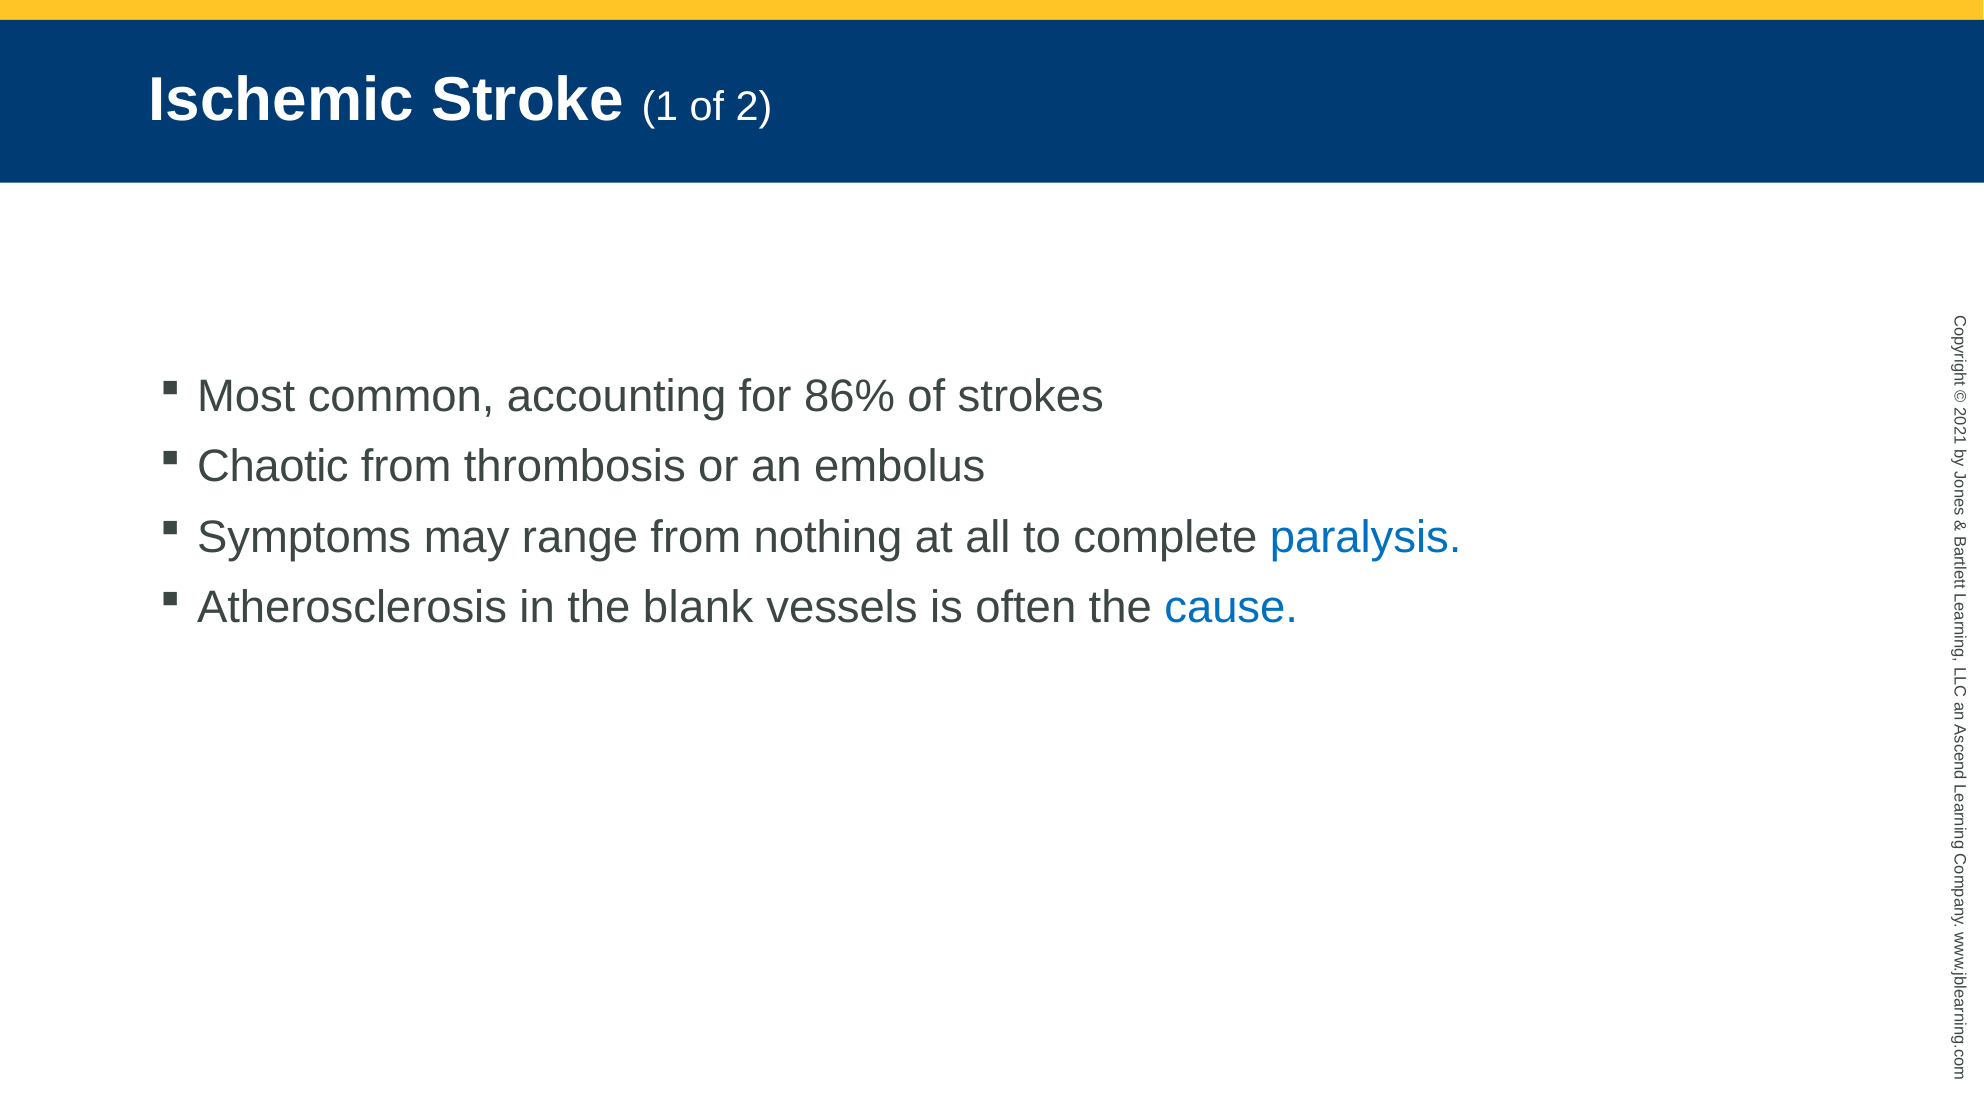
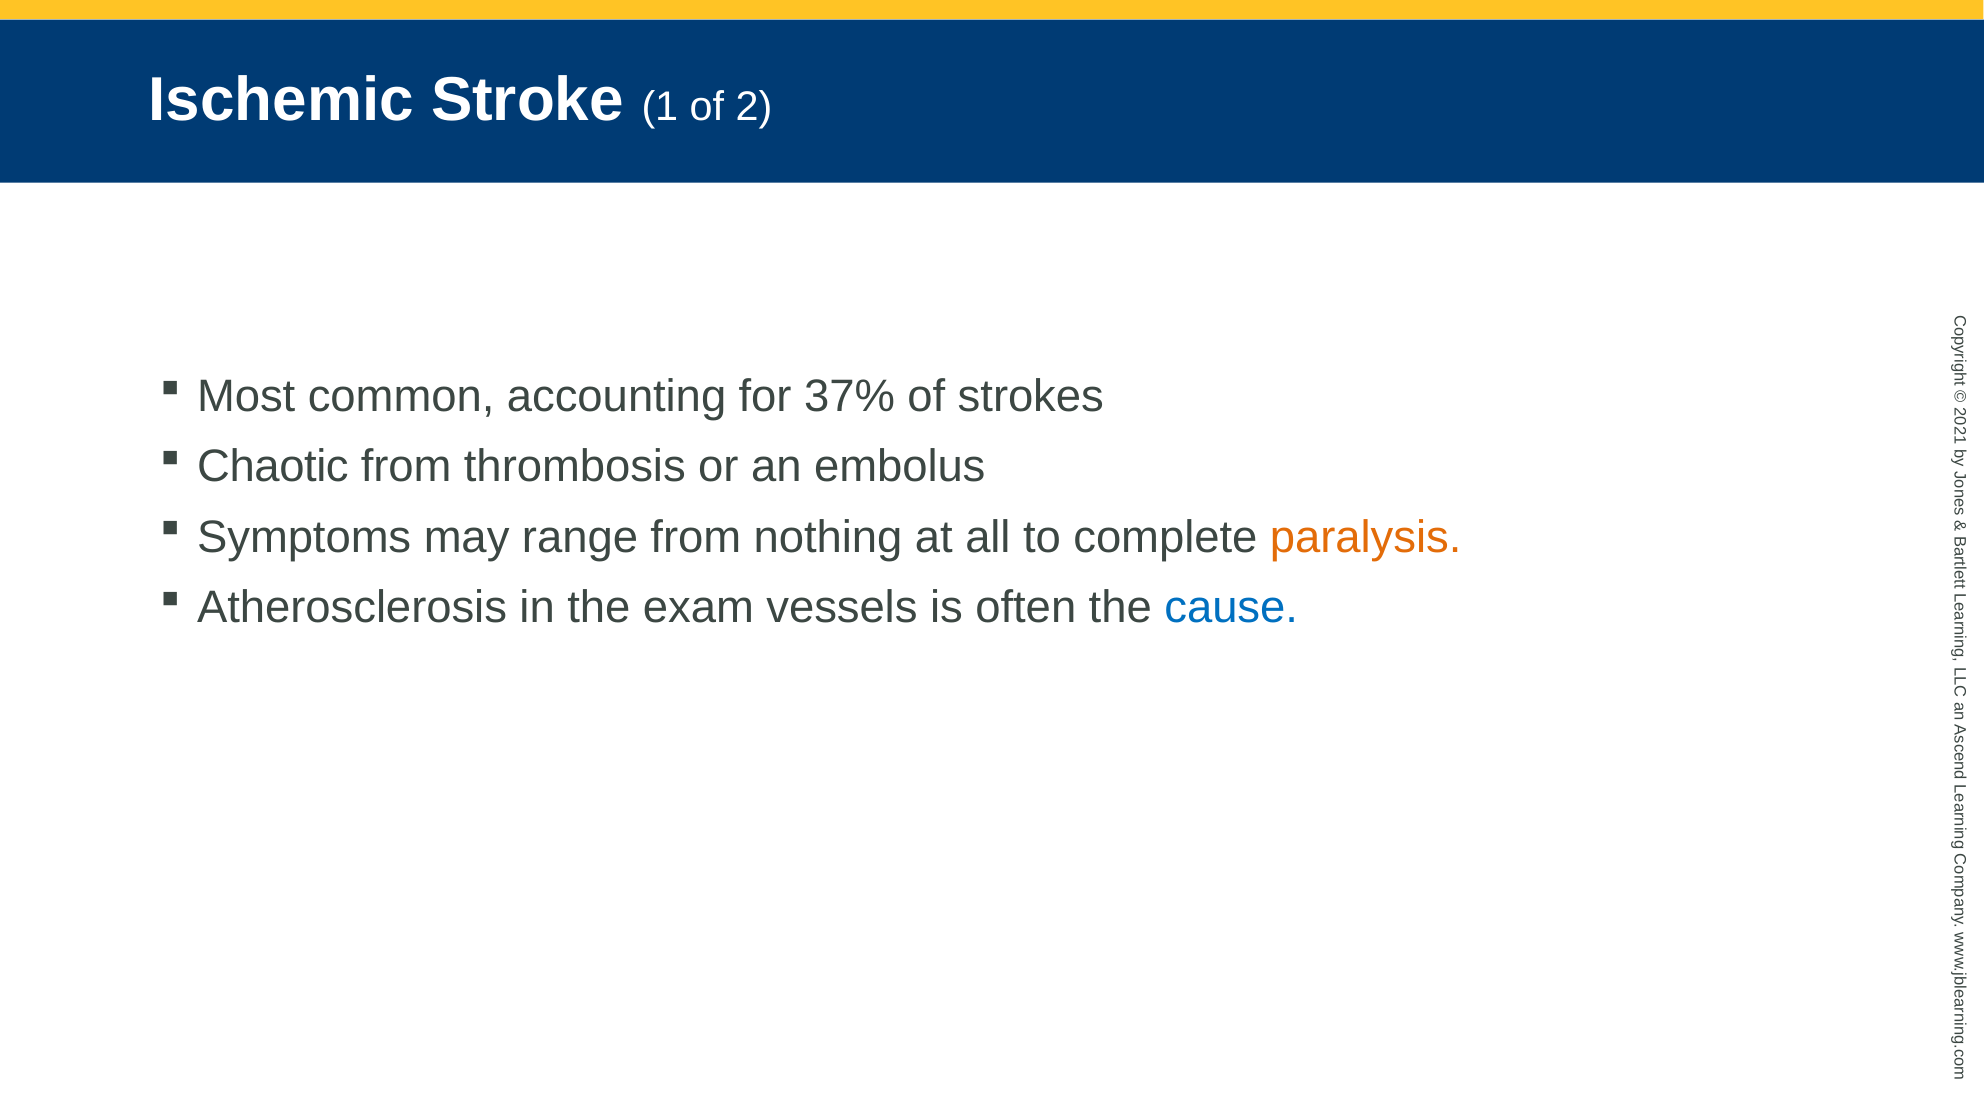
86%: 86% -> 37% (850, 396)
paralysis colour: blue -> orange (1366, 537)
blank: blank -> exam (698, 608)
